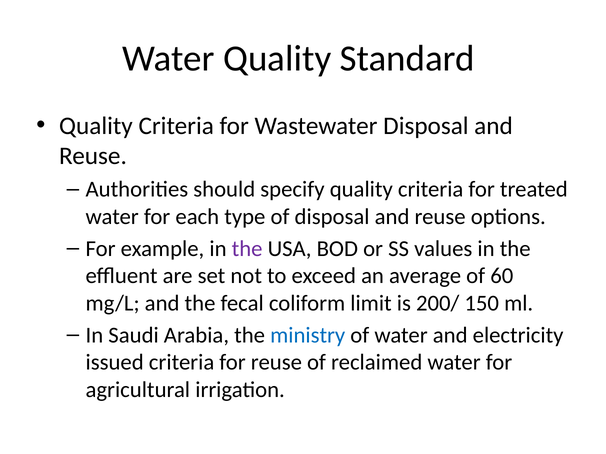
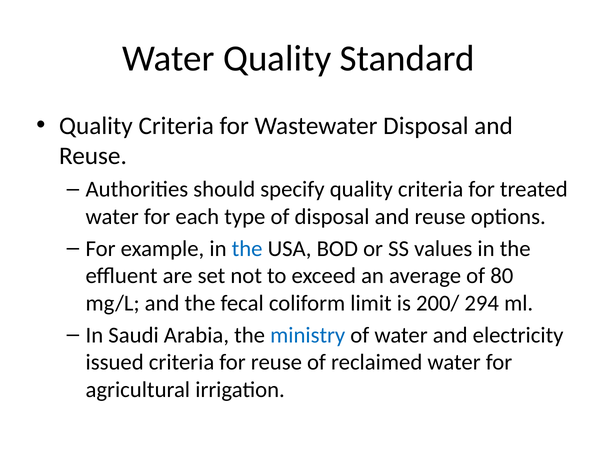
the colour: purple -> blue (247, 249)
60: 60 -> 80 (502, 276)
150: 150 -> 294 (482, 304)
